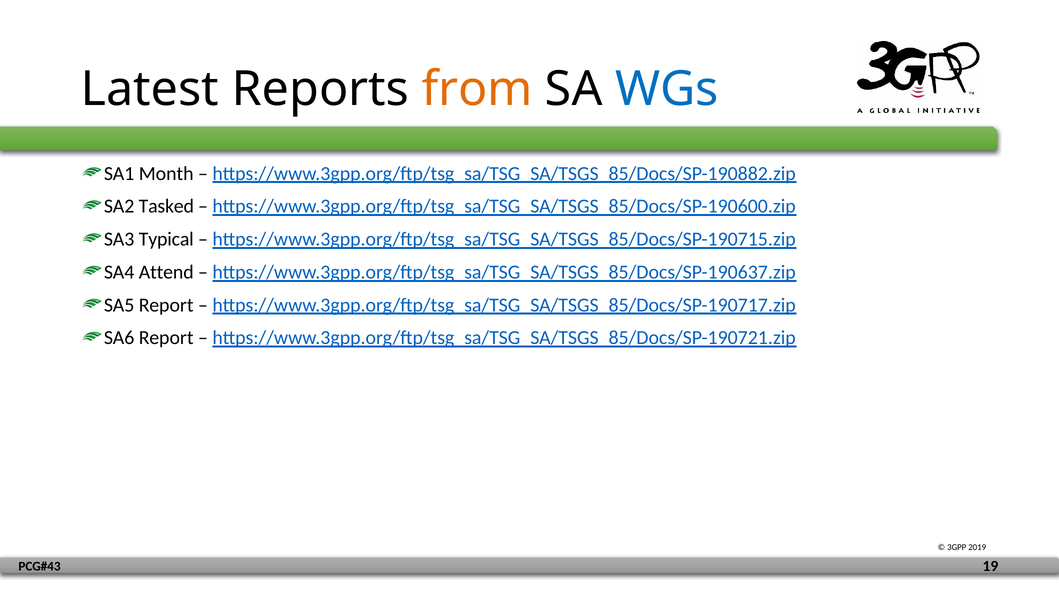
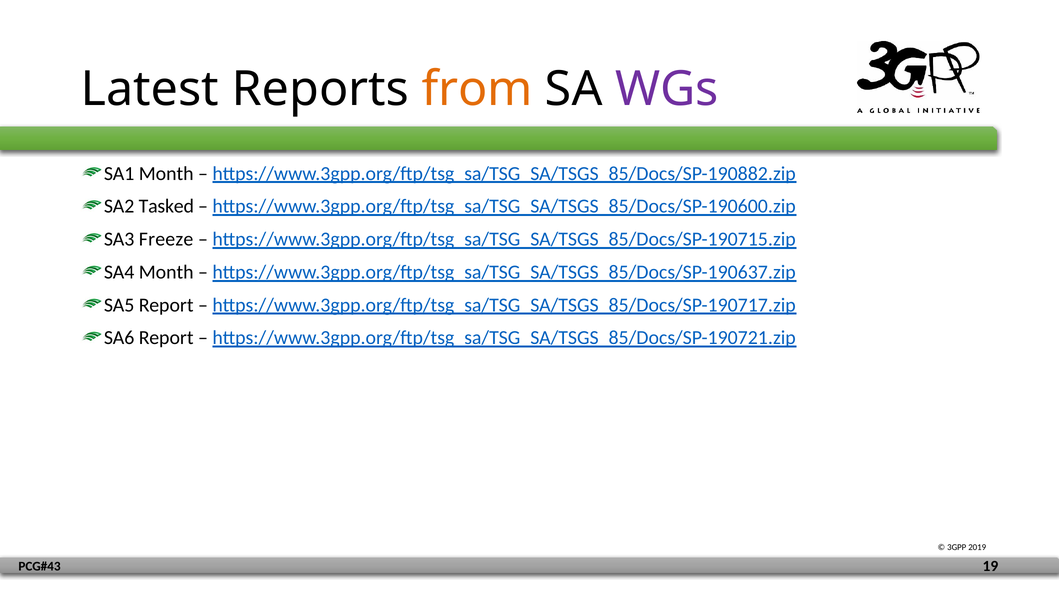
WGs colour: blue -> purple (667, 89)
Typical: Typical -> Freeze (166, 239)
SA4 Attend: Attend -> Month (166, 272)
